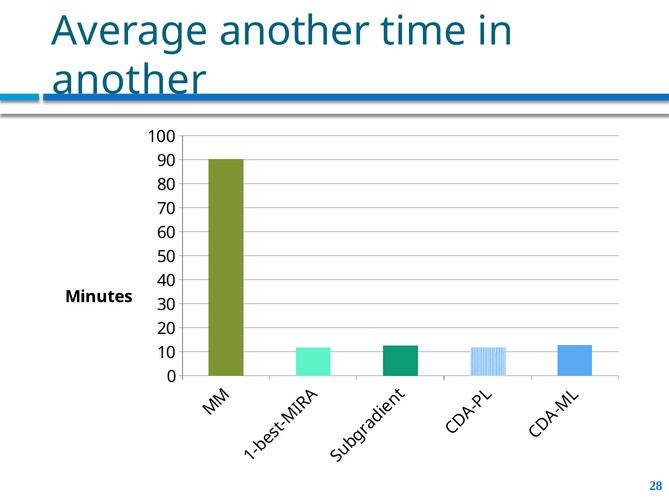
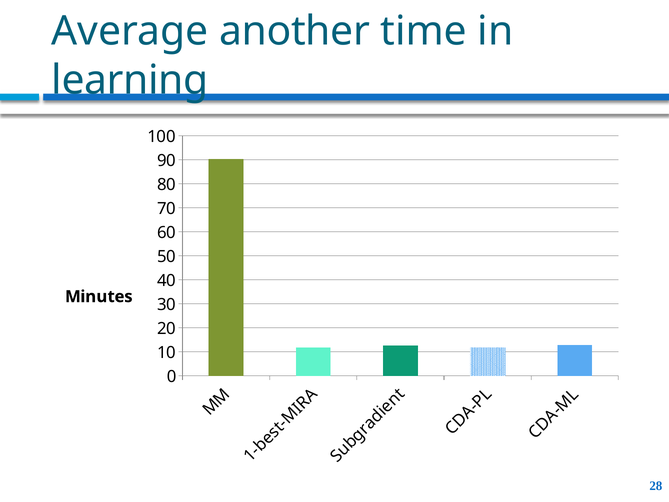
another: another -> learning (130, 80)
